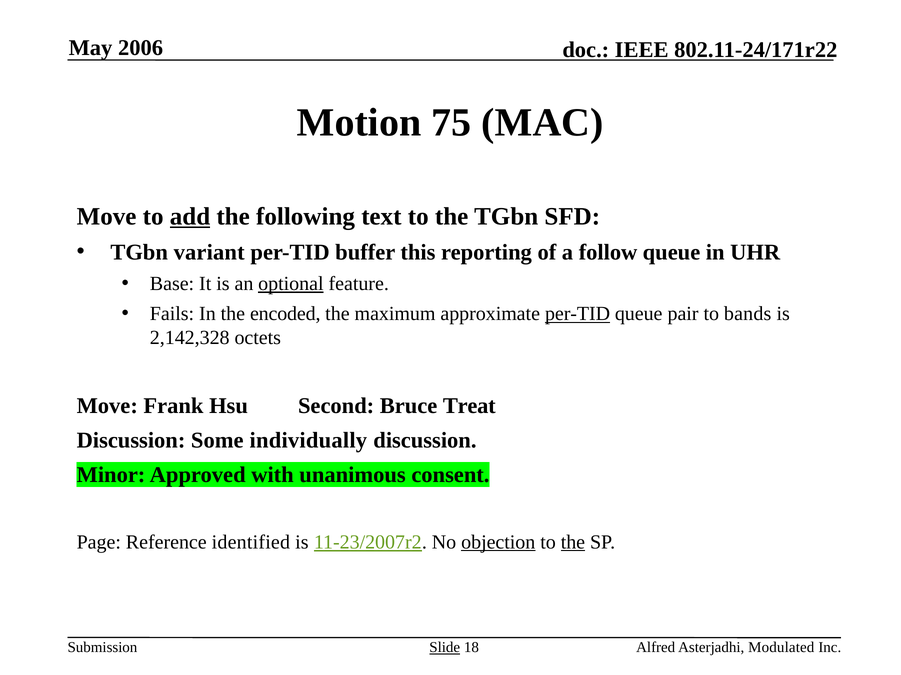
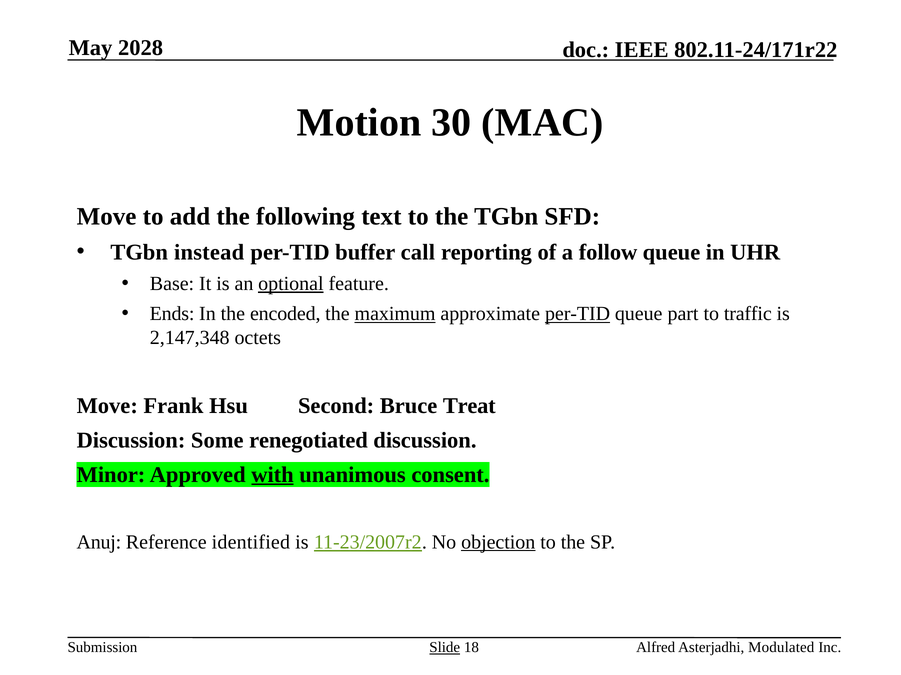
2006: 2006 -> 2028 (141, 48)
75: 75 -> 30 (451, 123)
add underline: present -> none (190, 217)
variant: variant -> instead (209, 252)
this: this -> call (418, 252)
Fails: Fails -> Ends (172, 314)
maximum underline: none -> present (395, 314)
pair: pair -> part (683, 314)
bands: bands -> traffic (748, 314)
2,142,328: 2,142,328 -> 2,147,348 (190, 338)
individually: individually -> renegotiated (309, 441)
with underline: none -> present (273, 475)
Page: Page -> Anuj (99, 543)
the underline: present -> none (573, 543)
